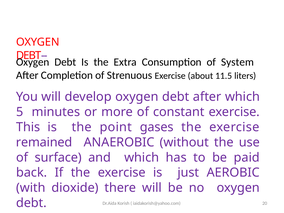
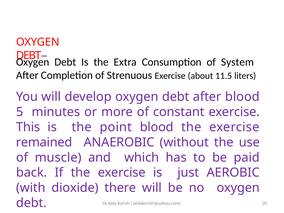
after which: which -> blood (242, 97)
point gases: gases -> blood (157, 127)
surface: surface -> muscle (58, 157)
